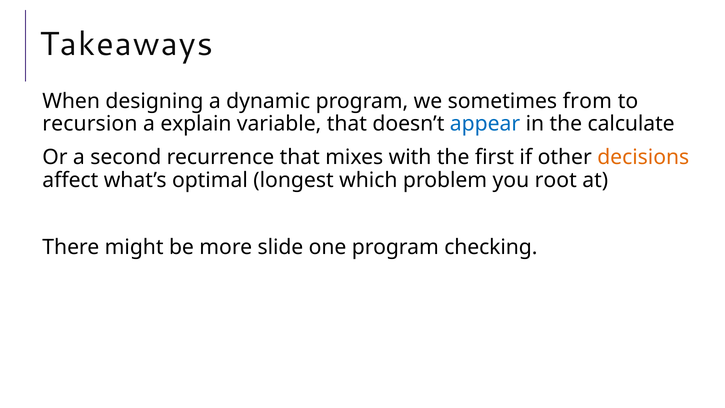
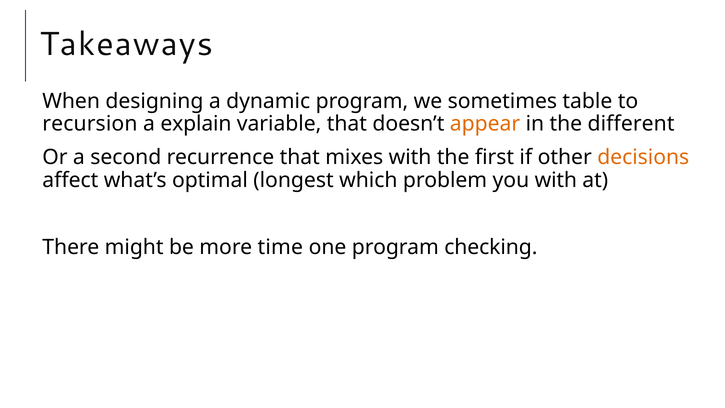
from: from -> table (587, 101)
appear colour: blue -> orange (485, 124)
calculate: calculate -> different (631, 124)
you root: root -> with (556, 180)
slide: slide -> time (280, 247)
